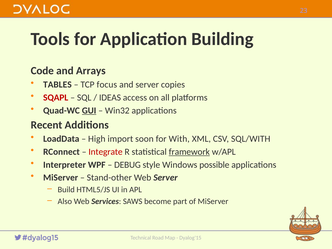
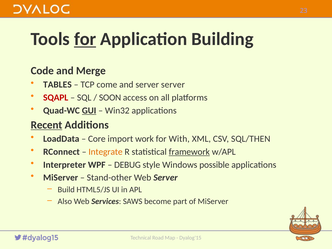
for underline: none -> present (85, 39)
Arrays: Arrays -> Merge (91, 71)
focus: focus -> come (107, 85)
server copies: copies -> server (173, 85)
IDEAS: IDEAS -> SOON (110, 98)
Recent underline: none -> present (46, 125)
High: High -> Core (97, 139)
soon: soon -> work (145, 139)
SQL/WITH: SQL/WITH -> SQL/THEN (251, 139)
Integrate colour: red -> orange (106, 152)
